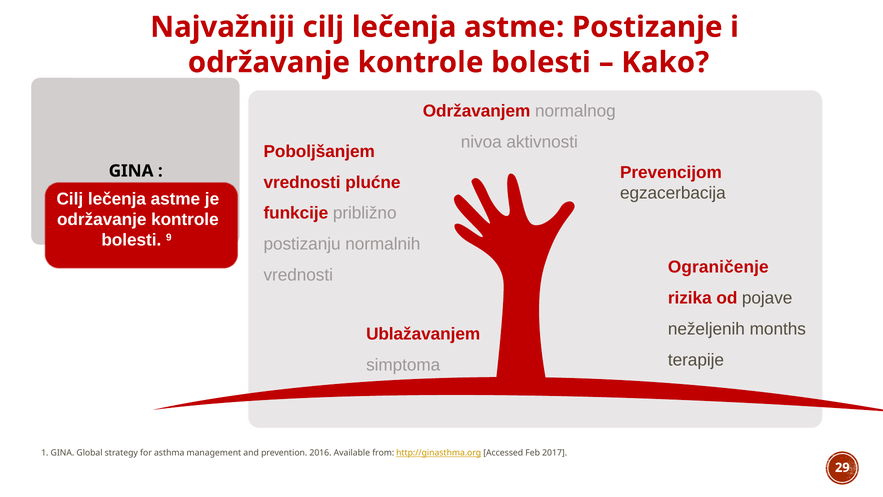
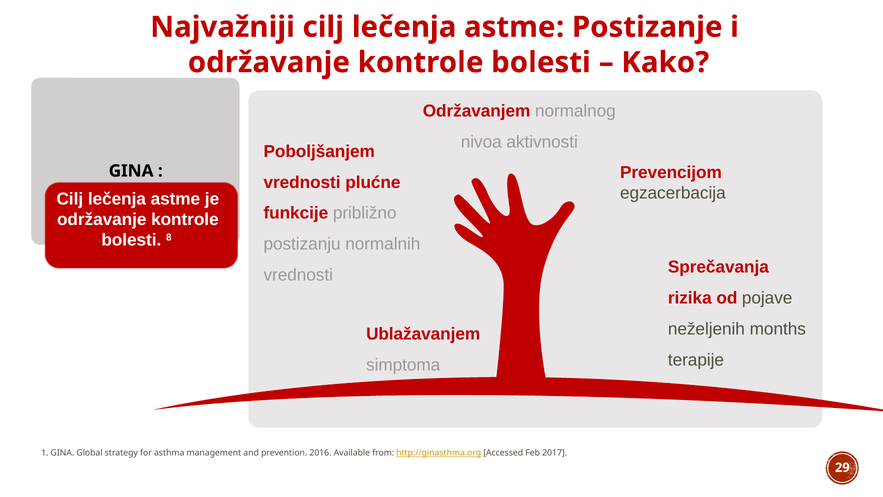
9: 9 -> 8 (169, 237)
Ograničenje: Ograničenje -> Sprečavanja (718, 267)
